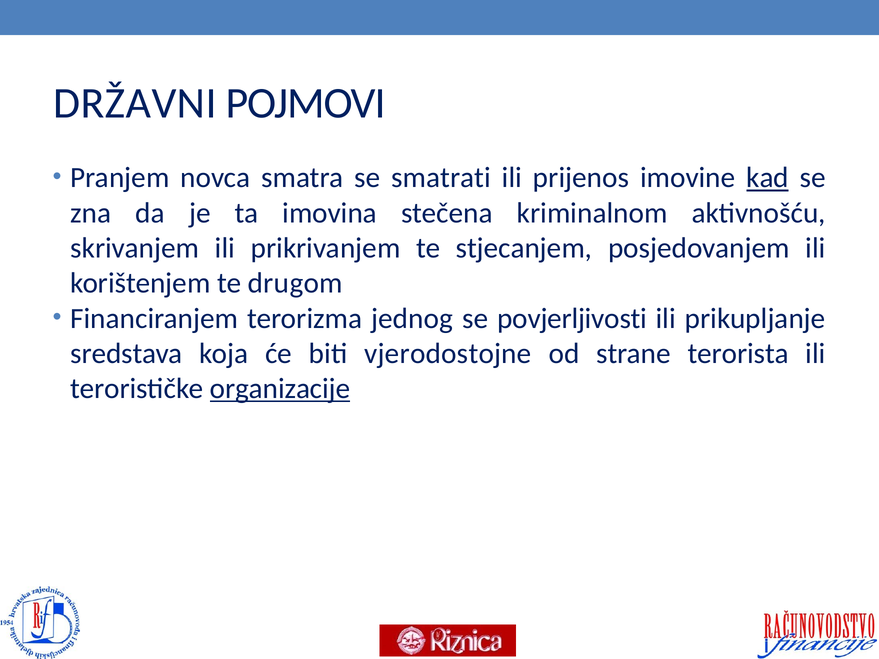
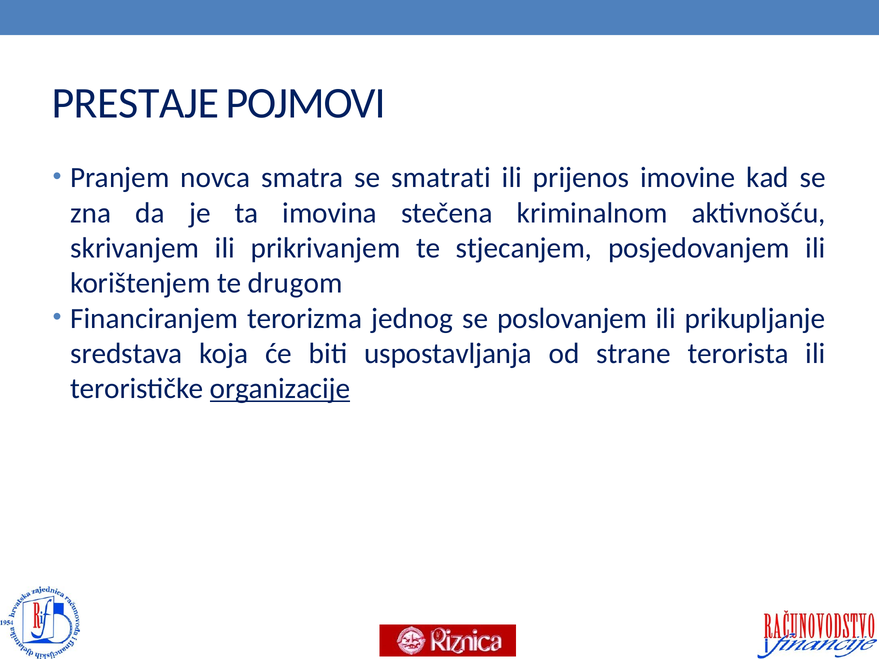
DRŽAVNI: DRŽAVNI -> PRESTAJE (135, 103)
kad underline: present -> none (768, 178)
povjerljivosti: povjerljivosti -> poslovanjem (572, 318)
vjerodostojne: vjerodostojne -> uspostavljanja (448, 354)
